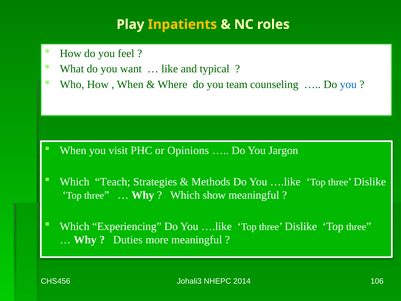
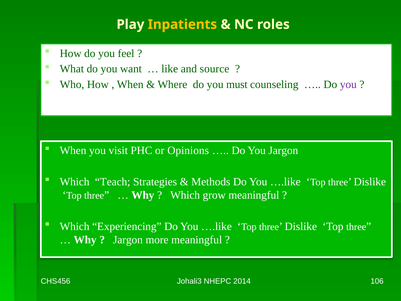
typical: typical -> source (215, 69)
team: team -> must (237, 85)
you colour: blue -> purple (348, 85)
show: show -> grow (214, 195)
Duties: Duties -> Jargon (128, 240)
